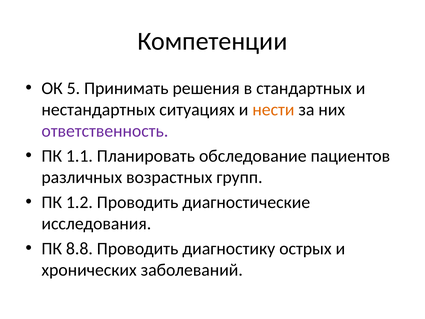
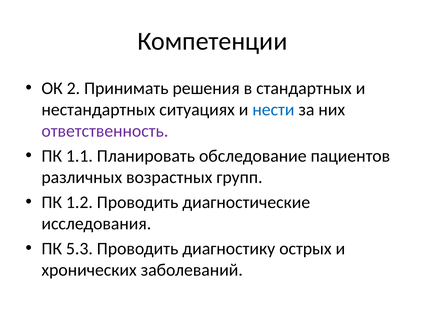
5: 5 -> 2 (73, 88)
нести colour: orange -> blue (273, 110)
8.8: 8.8 -> 5.3 (79, 248)
